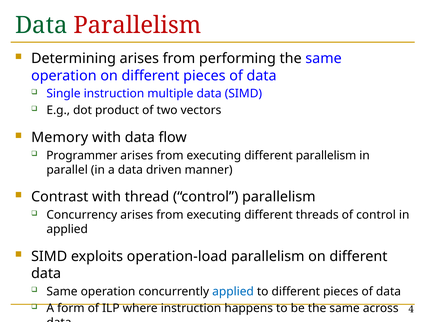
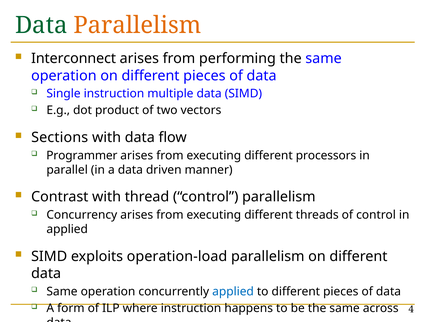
Parallelism colour: red -> orange (137, 25)
Determining: Determining -> Interconnect (74, 58)
Memory: Memory -> Sections (60, 137)
different parallelism: parallelism -> processors (326, 155)
